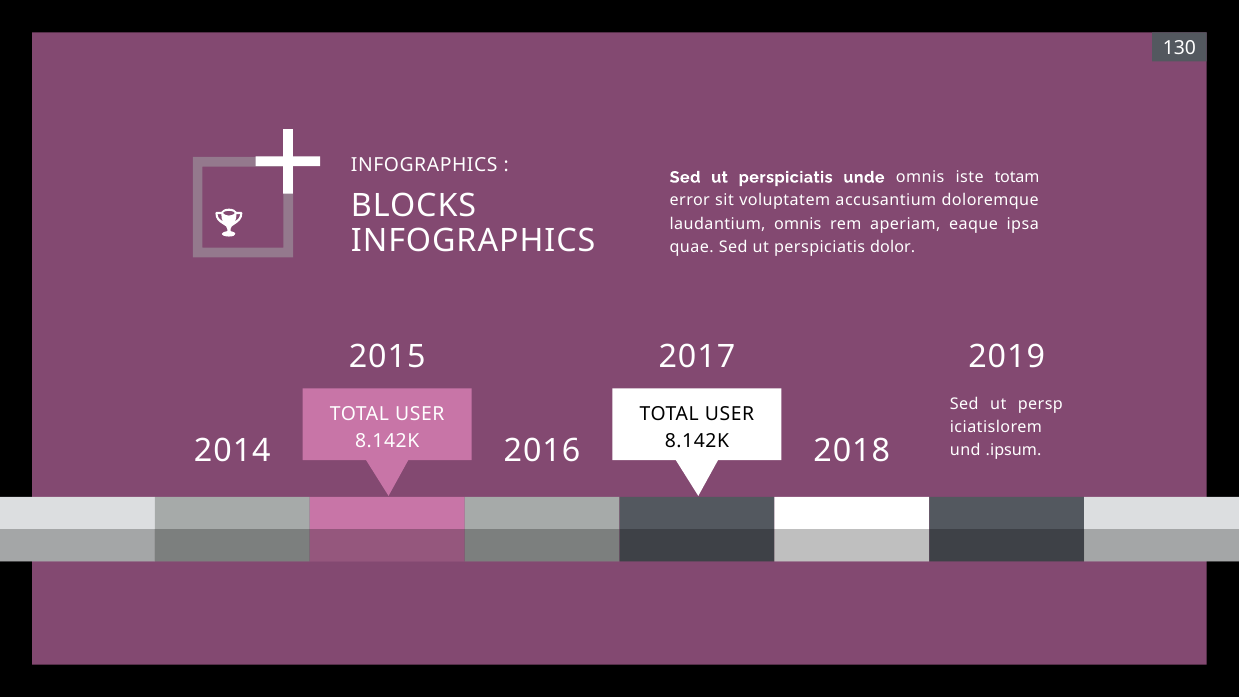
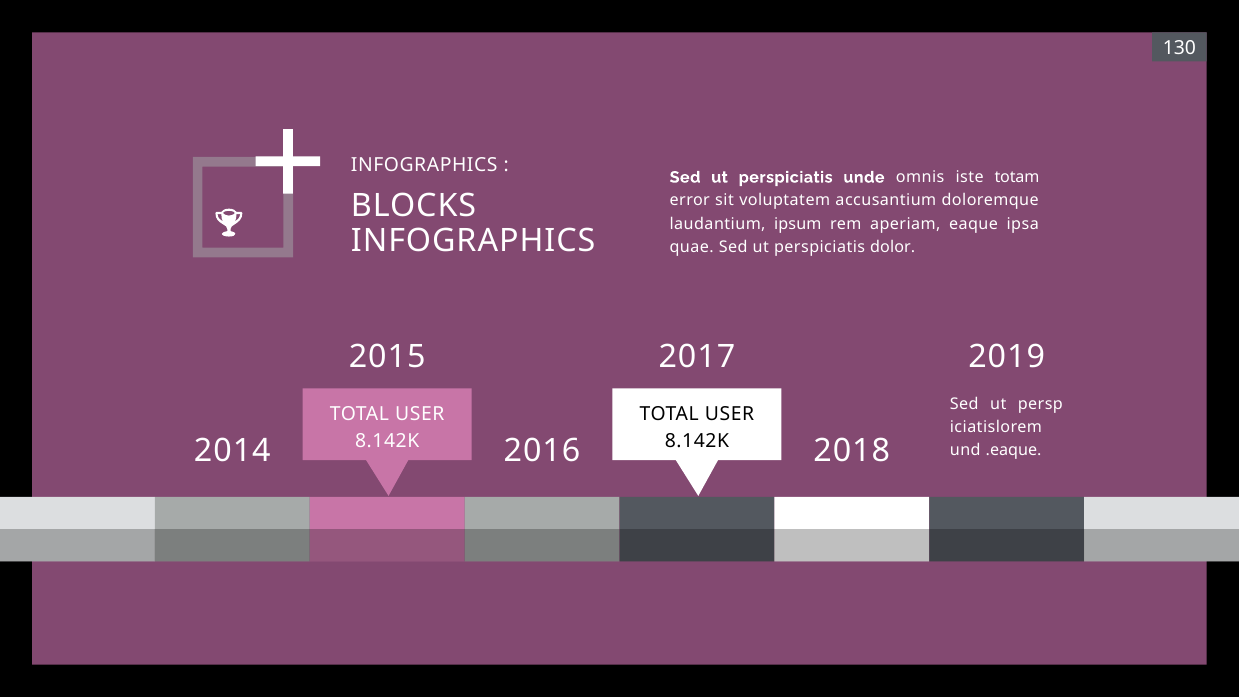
laudantium omnis: omnis -> ipsum (798, 224)
.ipsum: .ipsum -> .eaque (1014, 450)
